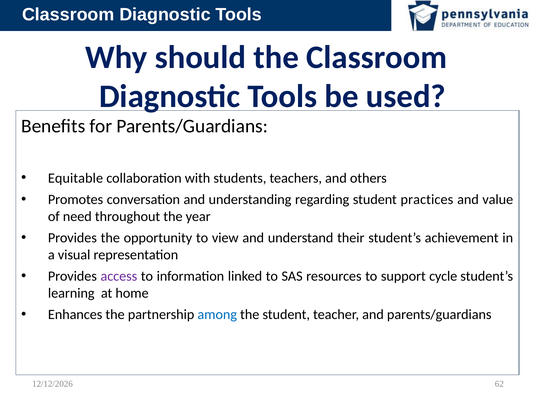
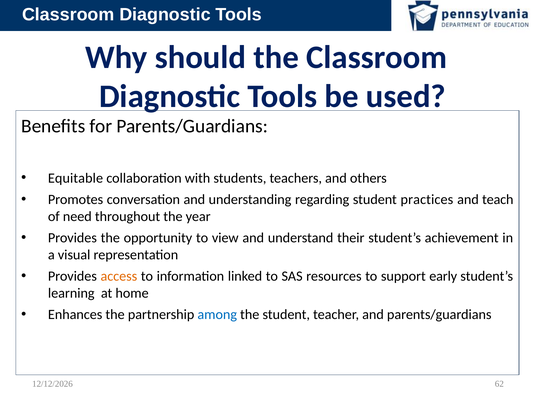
value: value -> teach (498, 199)
access colour: purple -> orange (119, 276)
cycle: cycle -> early (443, 276)
